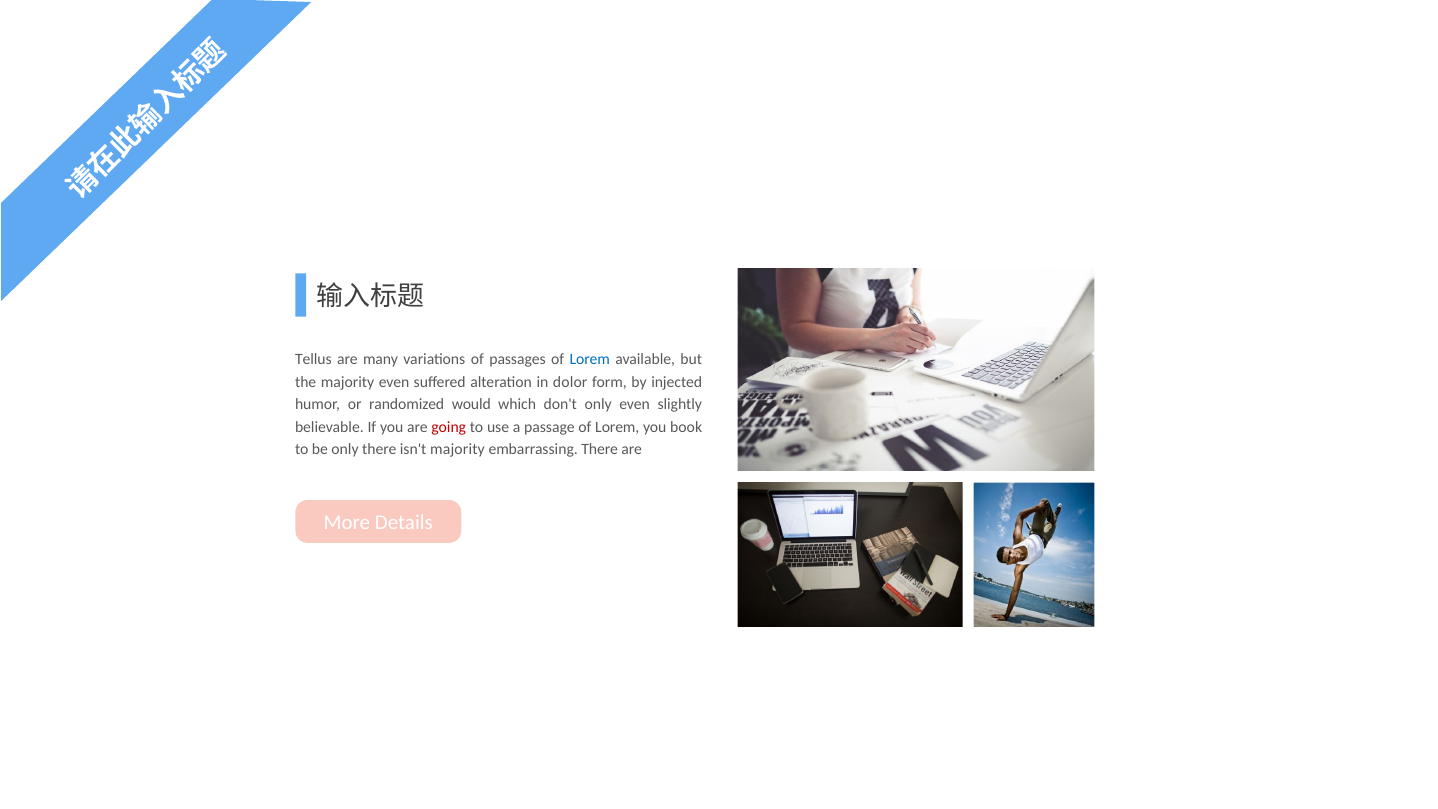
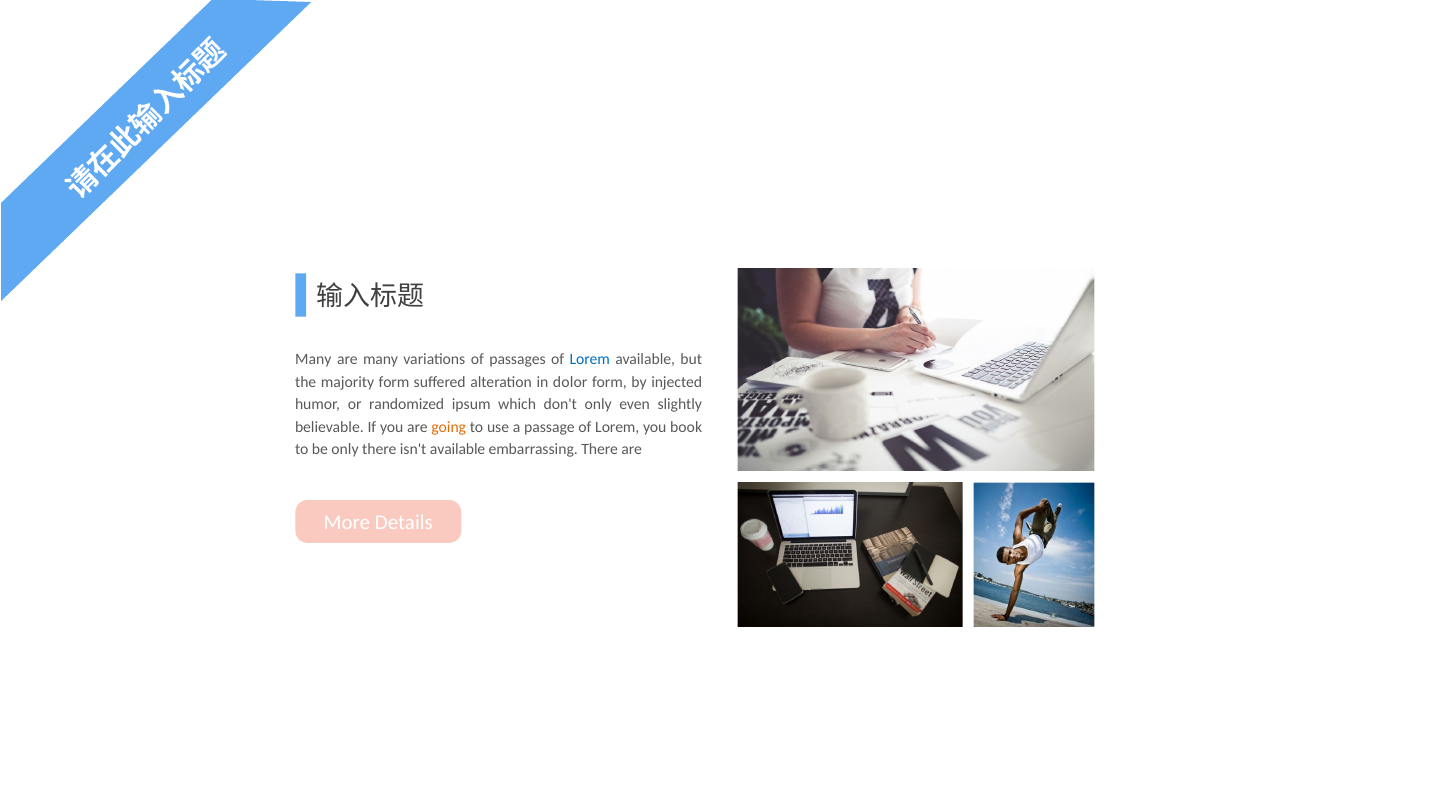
Tellus: Tellus -> Many (313, 359)
majority even: even -> form (394, 382)
would: would -> ipsum (471, 404)
going colour: red -> orange (449, 427)
isn't majority: majority -> available (458, 450)
